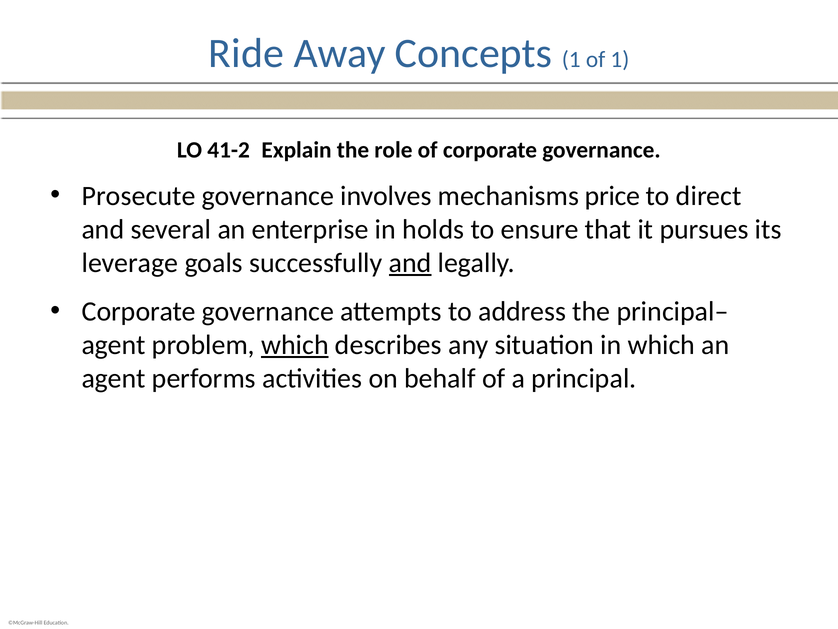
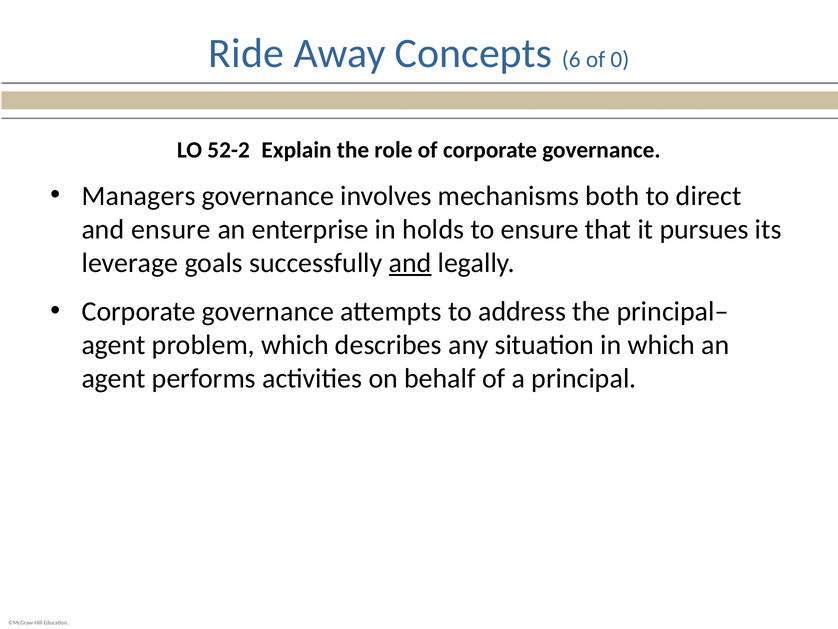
Concepts 1: 1 -> 6 (571, 59)
of 1: 1 -> 0 (620, 59)
41-2: 41-2 -> 52-2 (229, 150)
Prosecute: Prosecute -> Managers (139, 196)
price: price -> both (612, 196)
and several: several -> ensure (171, 229)
which underline: present -> none (295, 345)
